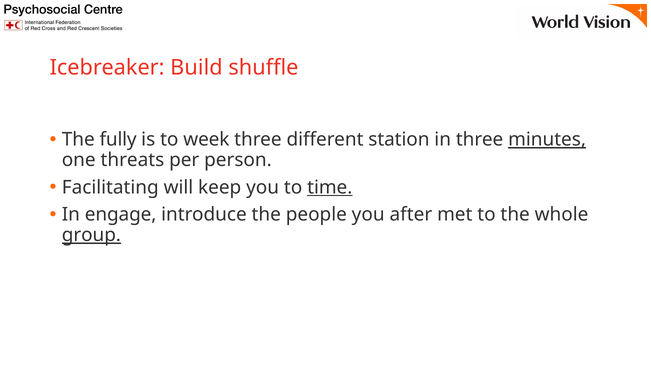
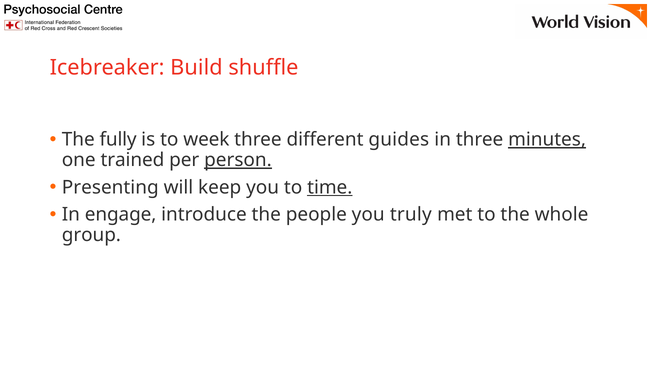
station: station -> guides (399, 140)
threats: threats -> trained (132, 160)
person underline: none -> present (238, 160)
Facilitating: Facilitating -> Presenting (110, 187)
after: after -> truly (411, 215)
group underline: present -> none (91, 235)
